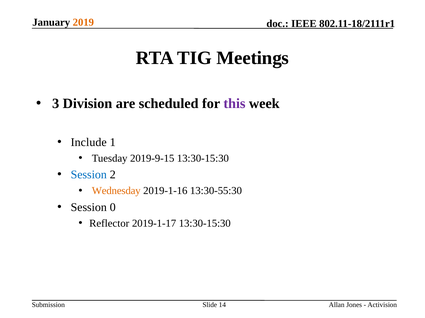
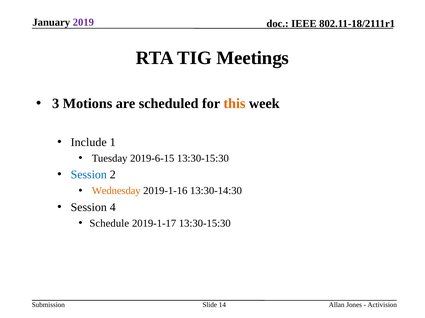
2019 colour: orange -> purple (83, 23)
Division: Division -> Motions (88, 104)
this colour: purple -> orange (234, 104)
2019-9-15: 2019-9-15 -> 2019-6-15 (152, 159)
13:30-55:30: 13:30-55:30 -> 13:30-14:30 (216, 191)
0: 0 -> 4 (113, 208)
Reflector: Reflector -> Schedule (109, 224)
